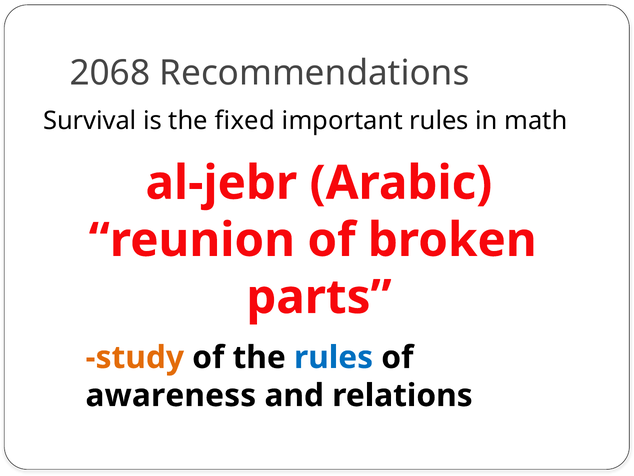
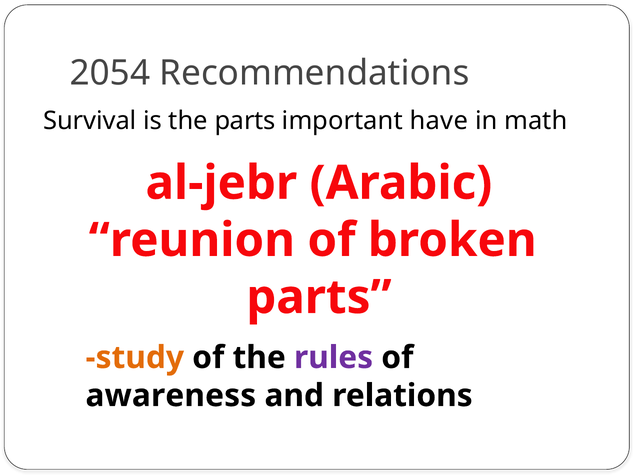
2068: 2068 -> 2054 (110, 73)
the fixed: fixed -> parts (245, 121)
important rules: rules -> have (439, 121)
rules colour: blue -> purple (334, 357)
